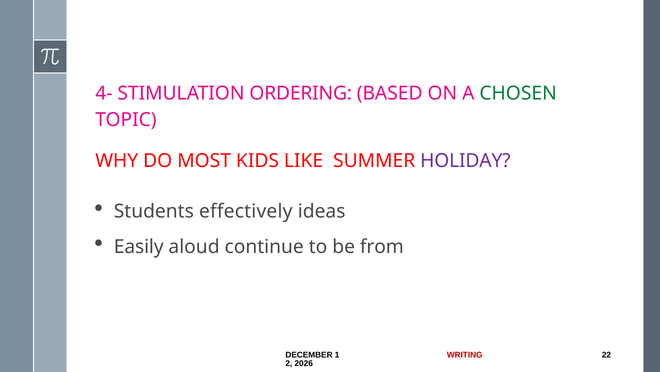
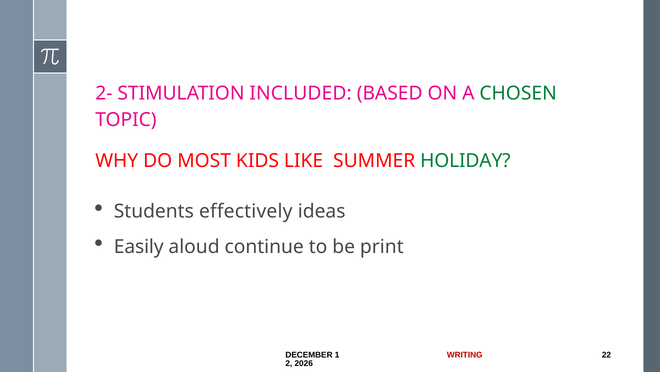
4-: 4- -> 2- (104, 93)
ORDERING: ORDERING -> INCLUDED (301, 93)
HOLIDAY colour: purple -> green (465, 161)
from: from -> print (382, 246)
